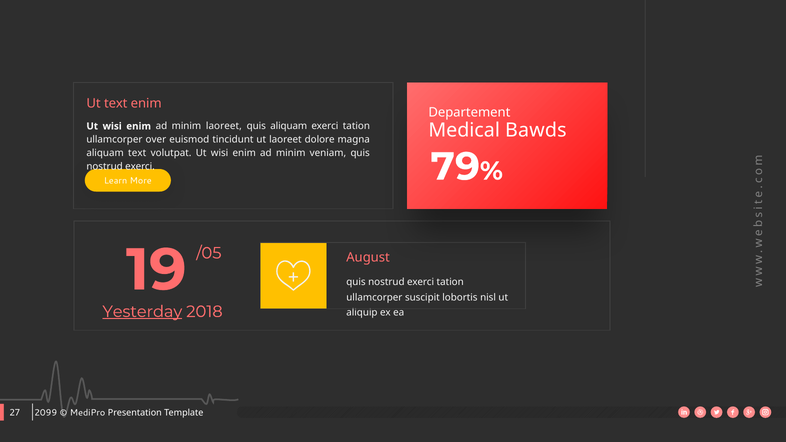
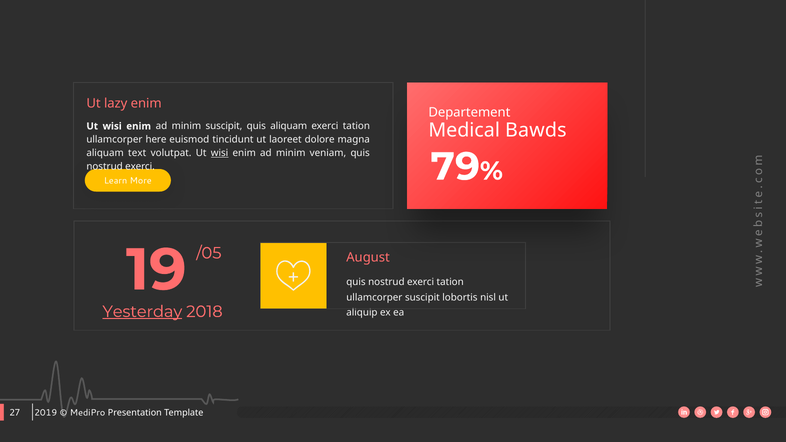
Ut text: text -> lazy (116, 104)
minim laoreet: laoreet -> suscipit (224, 126)
over: over -> here (156, 140)
wisi underline: none -> present (220, 153)
2099: 2099 -> 2019 (46, 413)
